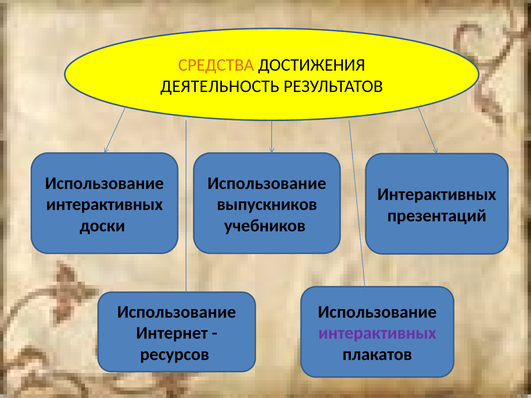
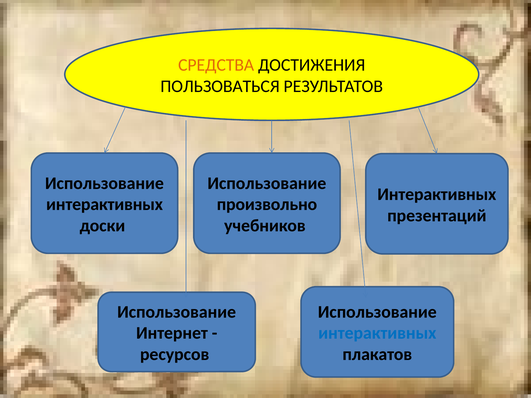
ДЕЯТЕЛЬНОСТЬ: ДЕЯТЕЛЬНОСТЬ -> ПОЛЬЗОВАТЬСЯ (220, 86)
выпускников: выпускников -> произвольно (267, 205)
интерактивных colour: purple -> blue (377, 333)
